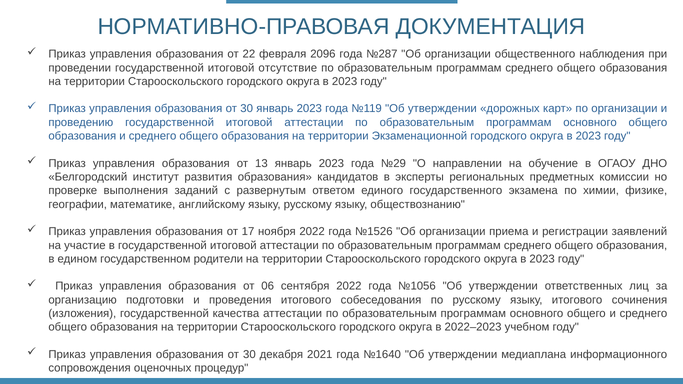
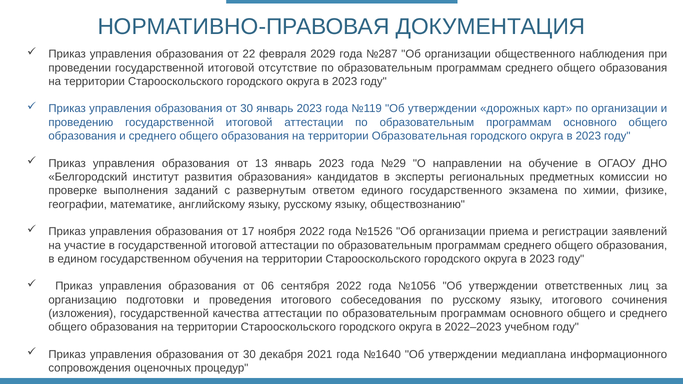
2096: 2096 -> 2029 (323, 54)
Экзаменационной: Экзаменационной -> Образовательная (420, 136)
родители: родители -> обучения (218, 259)
